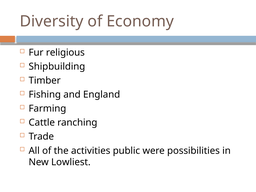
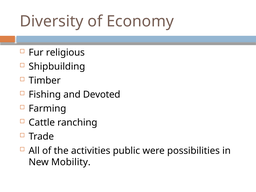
England: England -> Devoted (102, 95)
Lowliest: Lowliest -> Mobility (71, 162)
